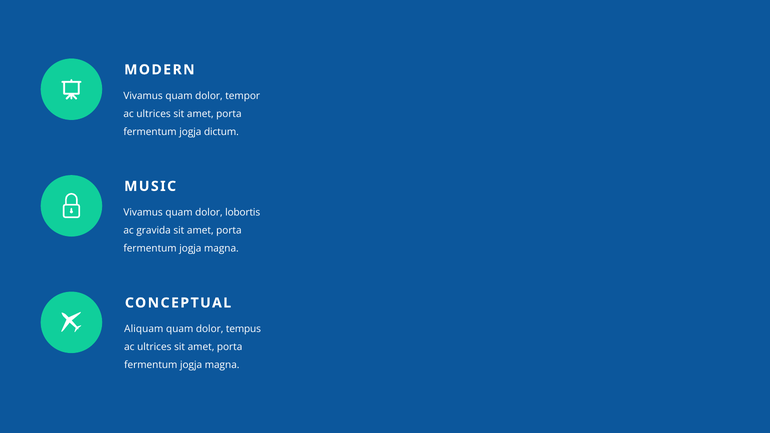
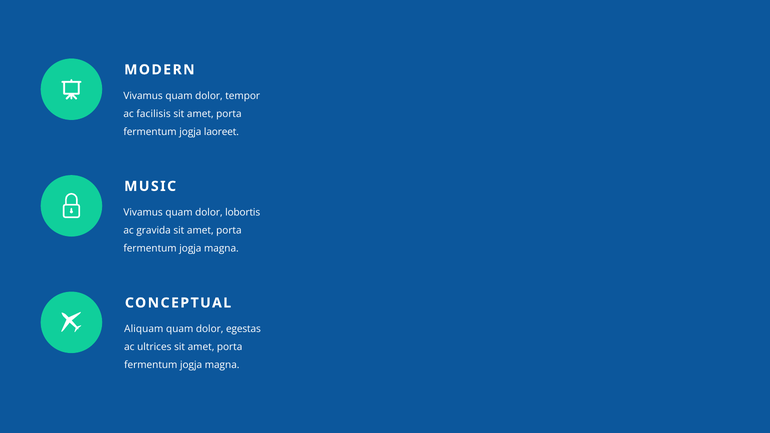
ultrices: ultrices -> facilisis (154, 114)
dictum: dictum -> laoreet (221, 132)
tempus: tempus -> egestas (243, 329)
